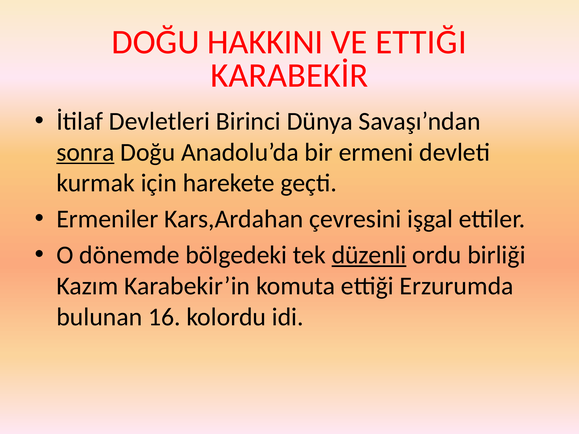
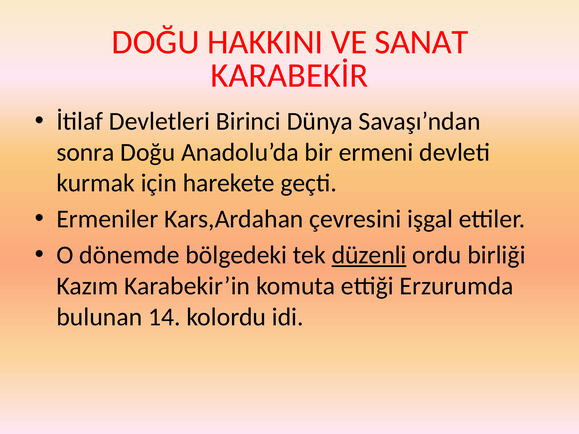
VE ETTIĞI: ETTIĞI -> SANAT (421, 42)
sonra underline: present -> none (85, 152)
16: 16 -> 14 (164, 317)
